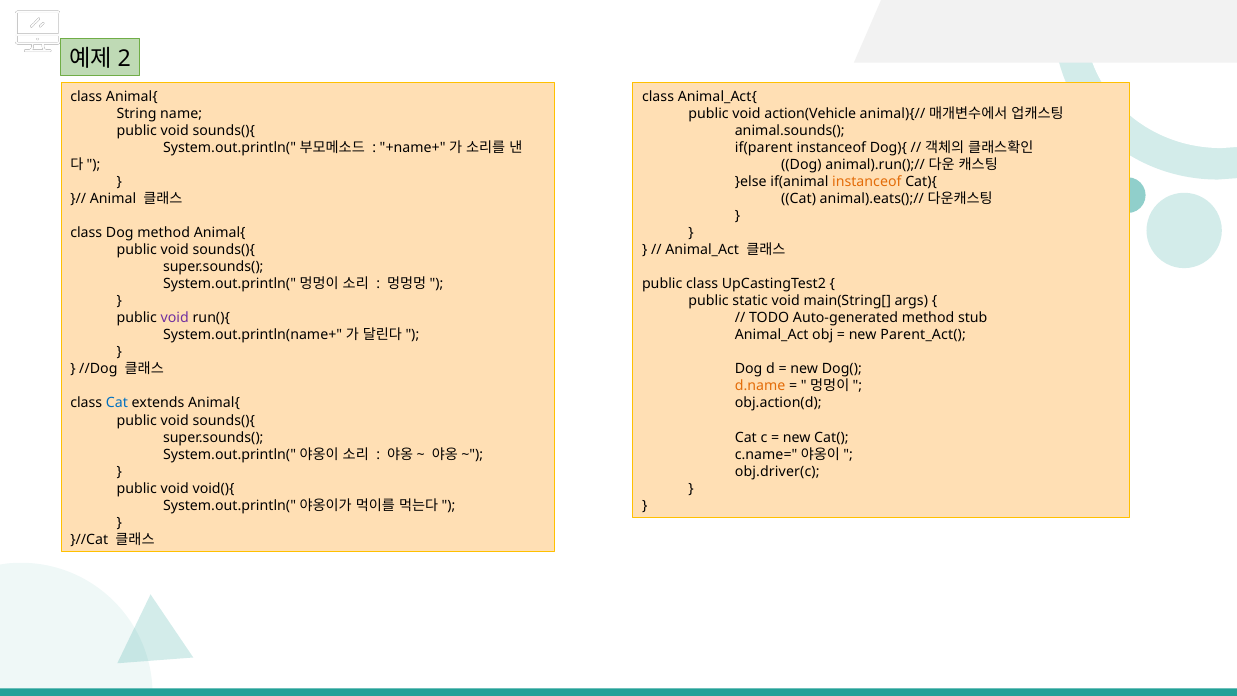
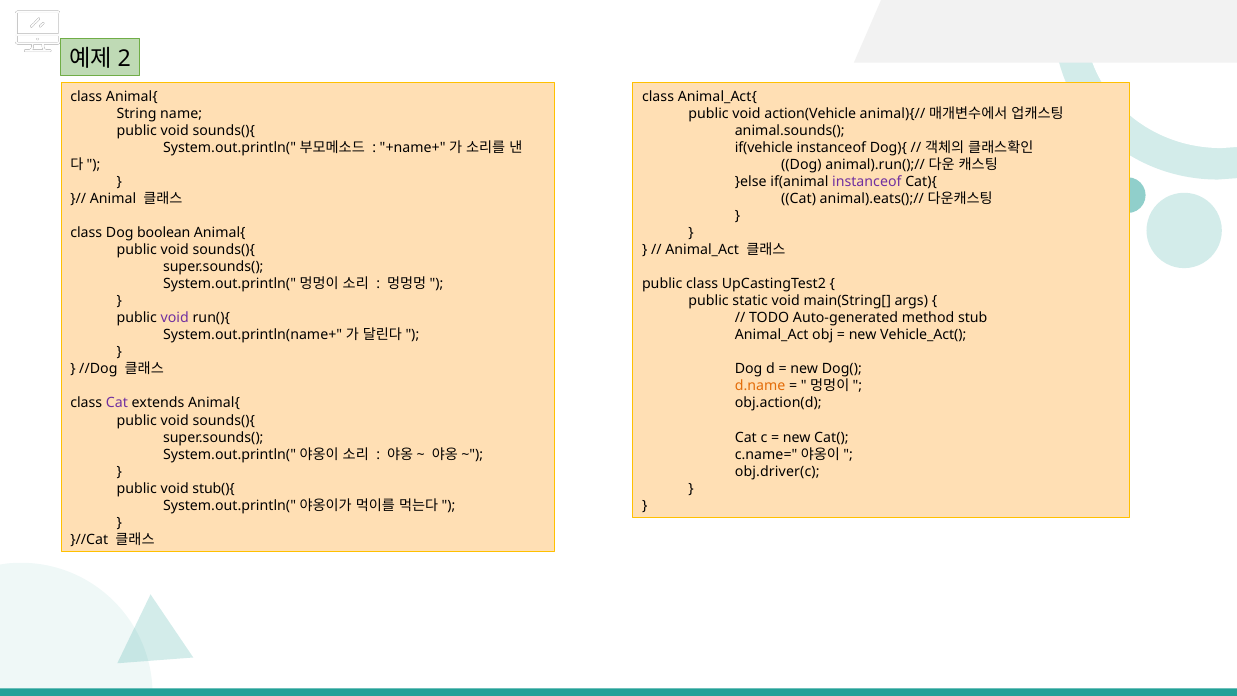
if(parent: if(parent -> if(vehicle (764, 148)
instanceof colour: orange -> purple (867, 182)
Dog method: method -> boolean (164, 233)
Parent_Act(: Parent_Act( -> Vehicle_Act( (923, 335)
Cat colour: blue -> purple (117, 403)
void(){: void(){ -> stub(){ (214, 488)
